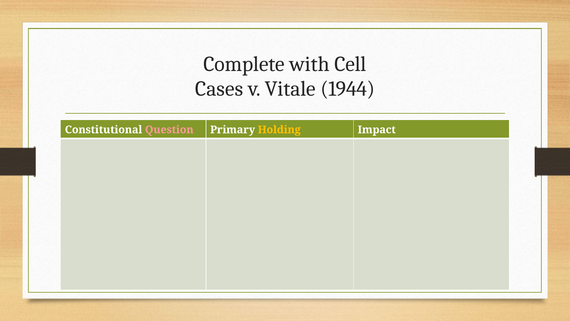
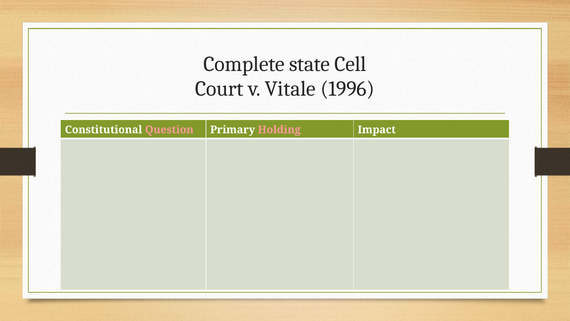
with: with -> state (310, 64)
Cases: Cases -> Court (219, 89)
1944: 1944 -> 1996 (348, 89)
Holding colour: yellow -> pink (279, 130)
